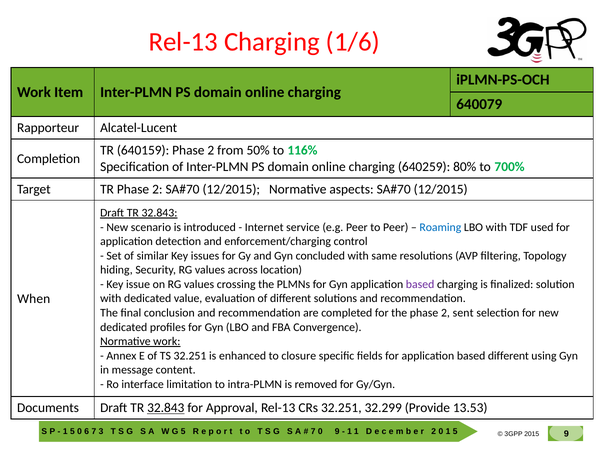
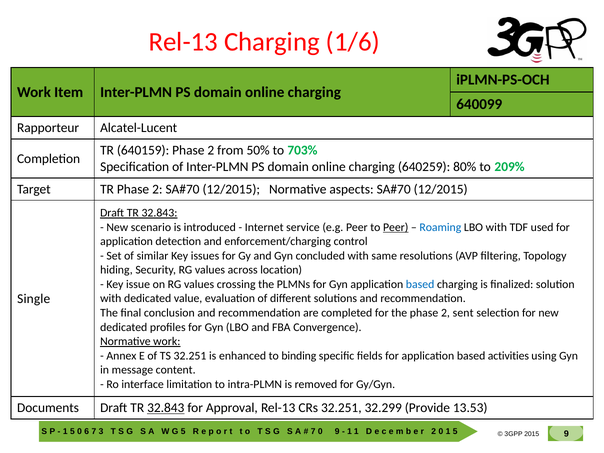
640079: 640079 -> 640099 (479, 104)
116%: 116% -> 703% (302, 150)
700%: 700% -> 209% (510, 167)
Peer underline: none -> present (396, 227)
based colour: purple -> blue (420, 284)
When: When -> Single (34, 299)
closure: closure -> binding (299, 356)
based different: different -> activities (508, 356)
